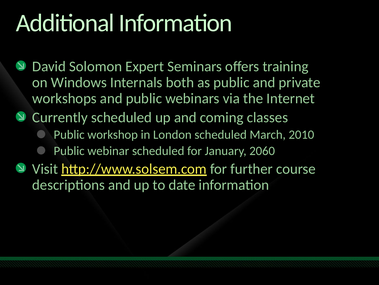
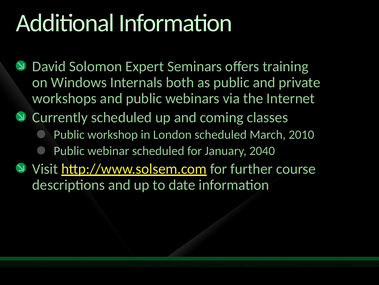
2060: 2060 -> 2040 (262, 151)
